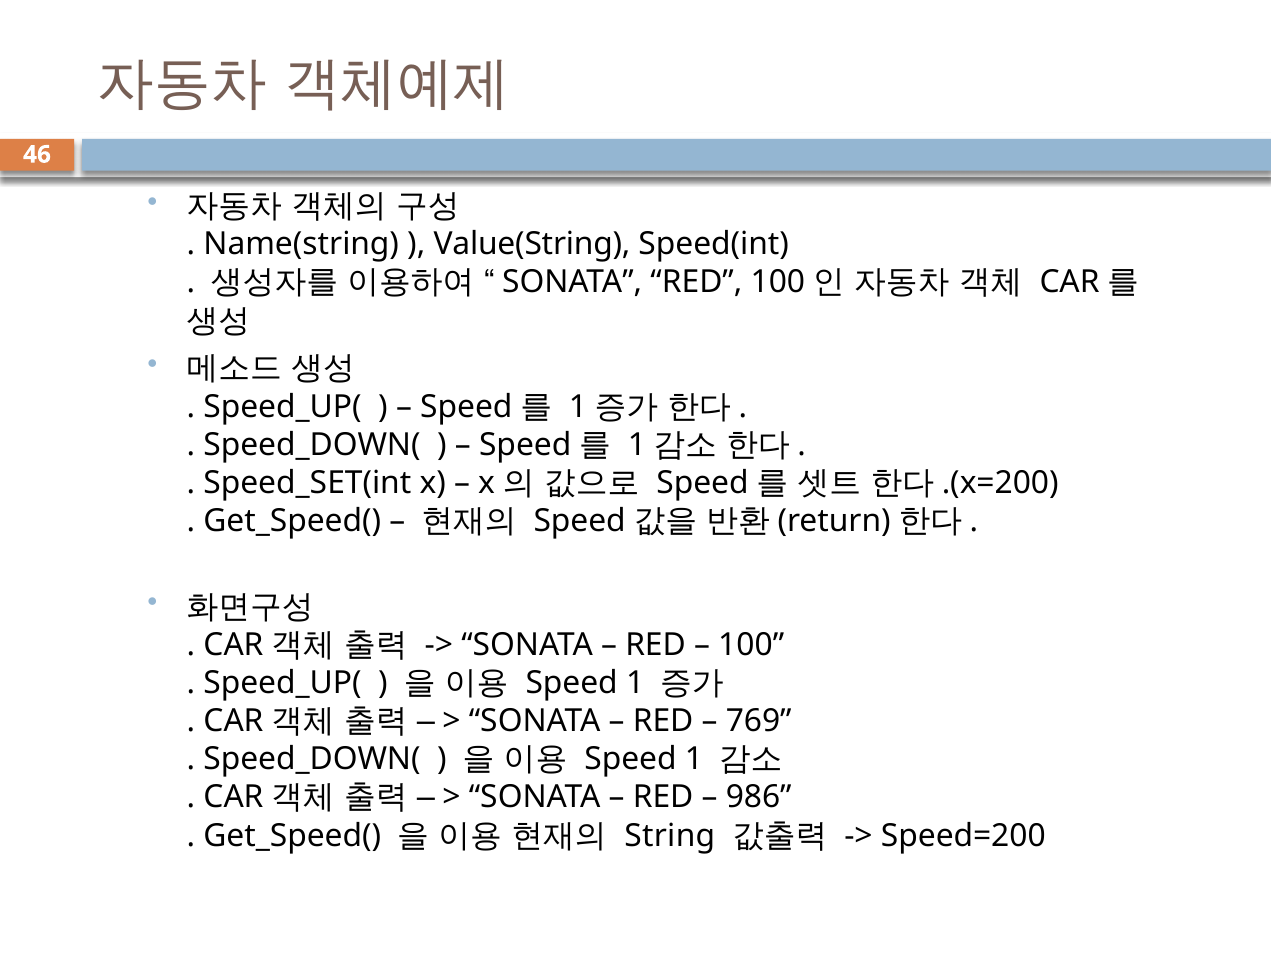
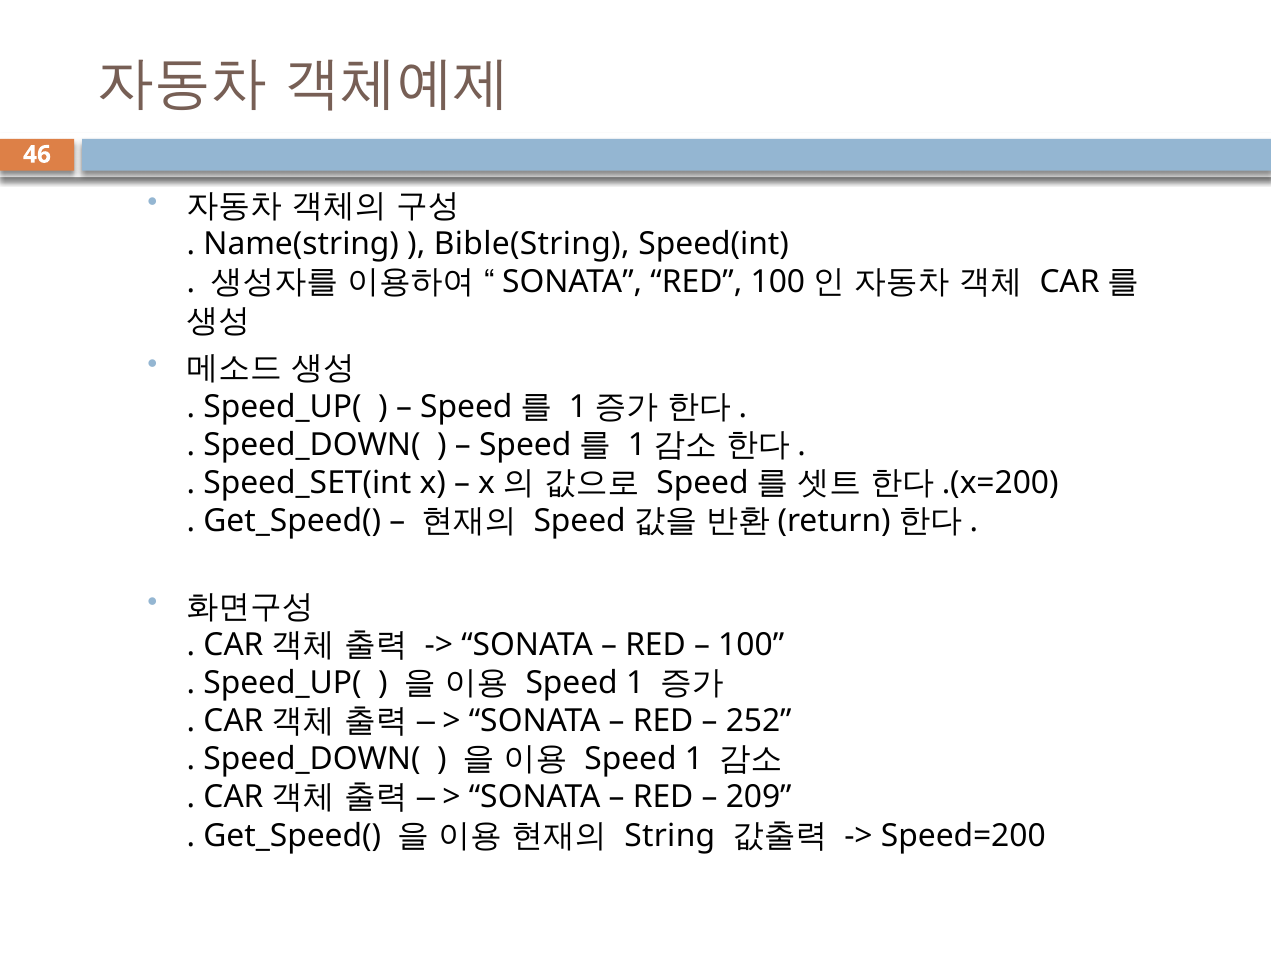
Value(String: Value(String -> Bible(String (532, 244)
769: 769 -> 252 (759, 721)
986: 986 -> 209 (759, 798)
